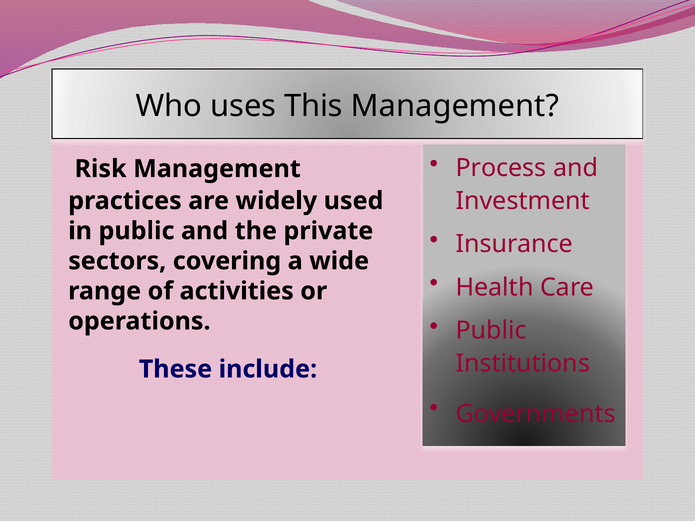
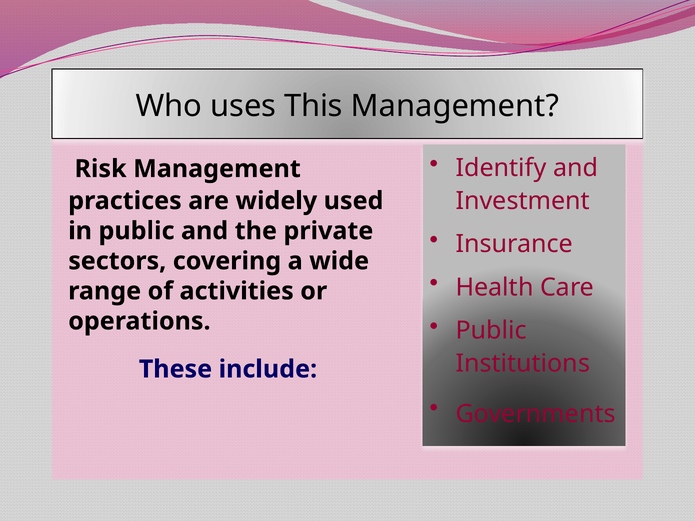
Process: Process -> Identify (501, 168)
